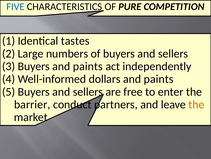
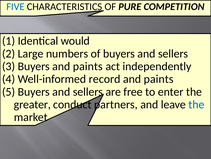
tastes: tastes -> would (75, 41)
dollars: dollars -> record (105, 79)
barrier: barrier -> greater (32, 104)
the colour: orange -> blue (196, 104)
